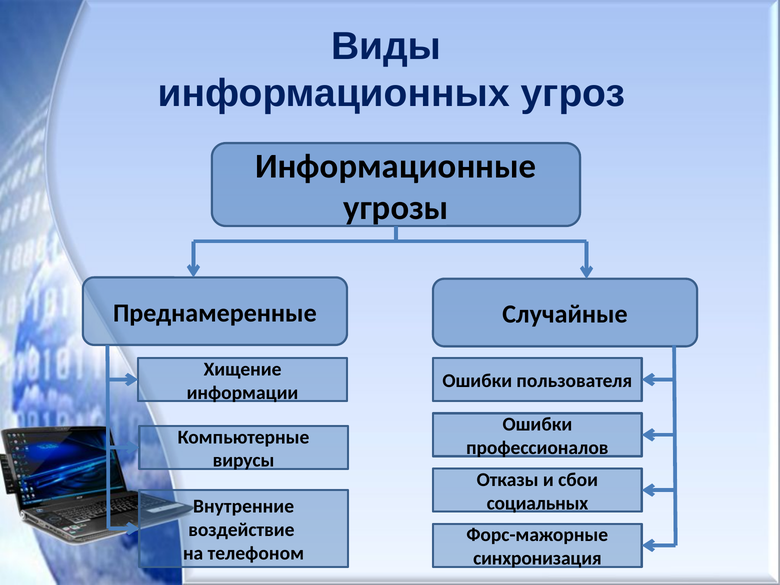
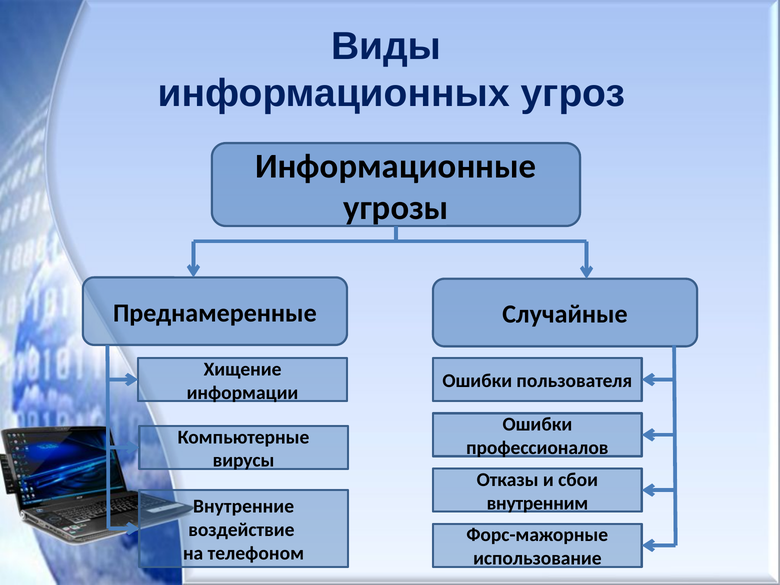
социальных: социальных -> внутренним (537, 503)
синхронизация: синхронизация -> использование (537, 558)
